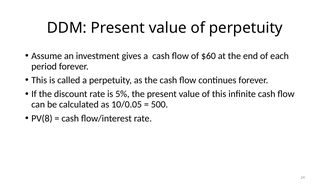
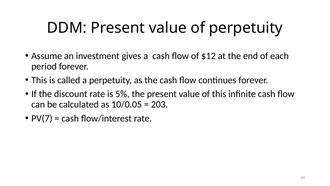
$60: $60 -> $12 (208, 56)
500: 500 -> 203 (159, 104)
PV(8: PV(8 -> PV(7 (42, 118)
